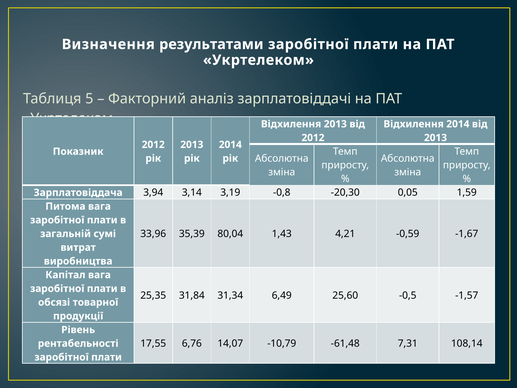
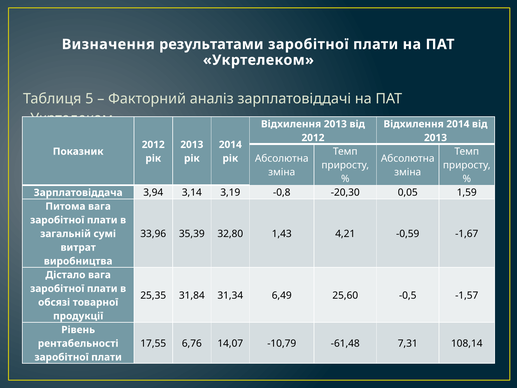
80,04: 80,04 -> 32,80 (230, 234)
Капітал: Капітал -> Дістало (65, 275)
